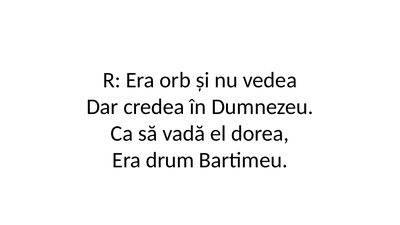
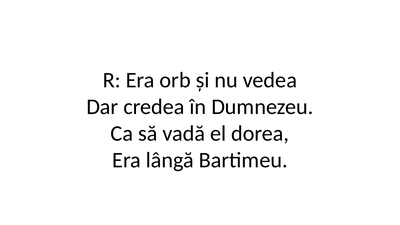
drum: drum -> lângă (170, 160)
